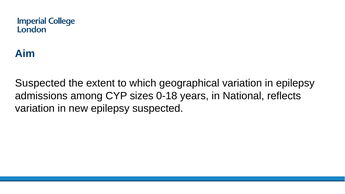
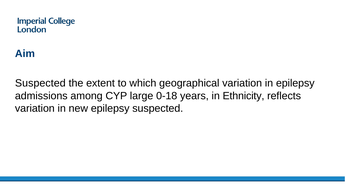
sizes: sizes -> large (142, 96)
National: National -> Ethnicity (244, 96)
